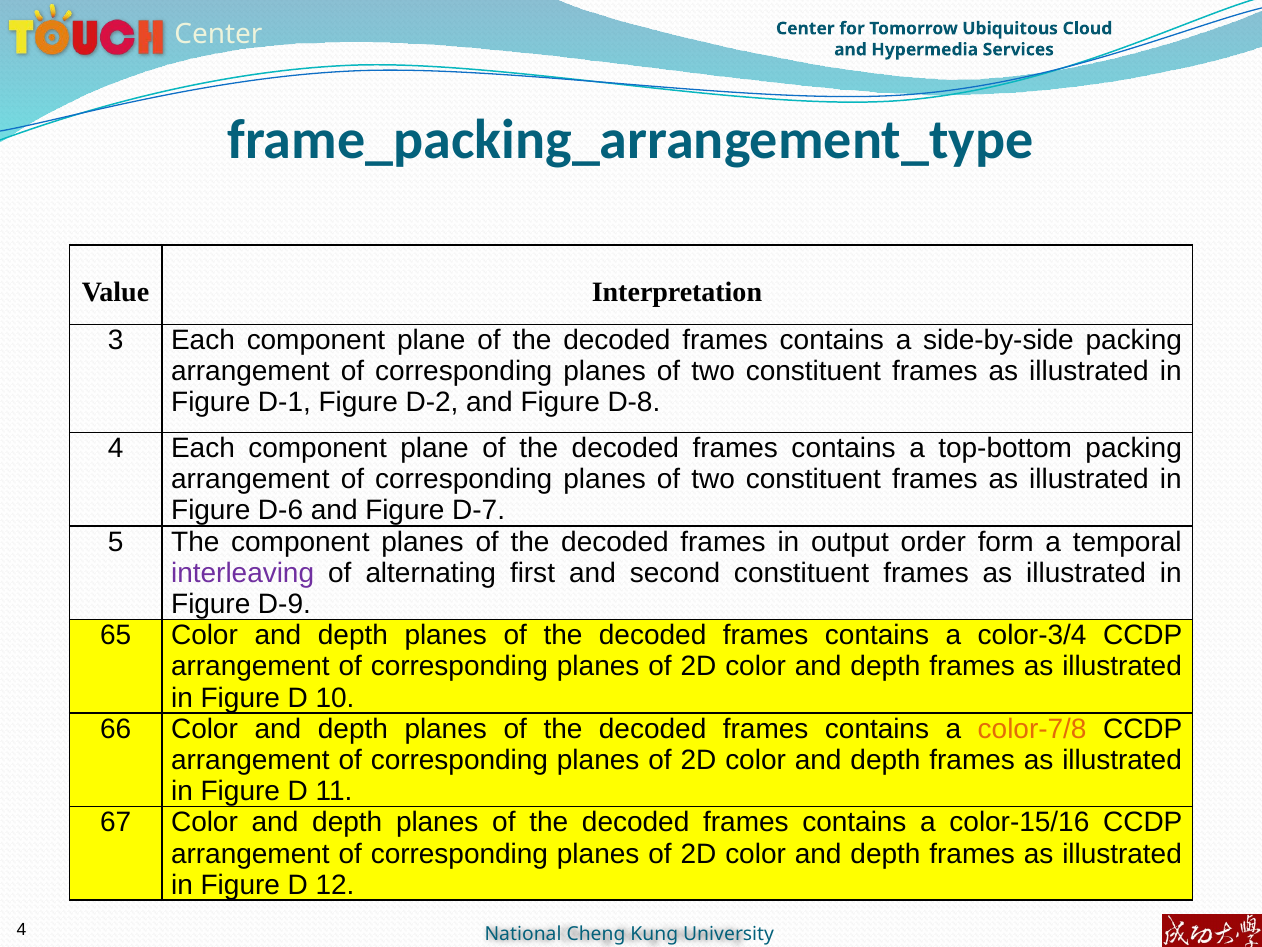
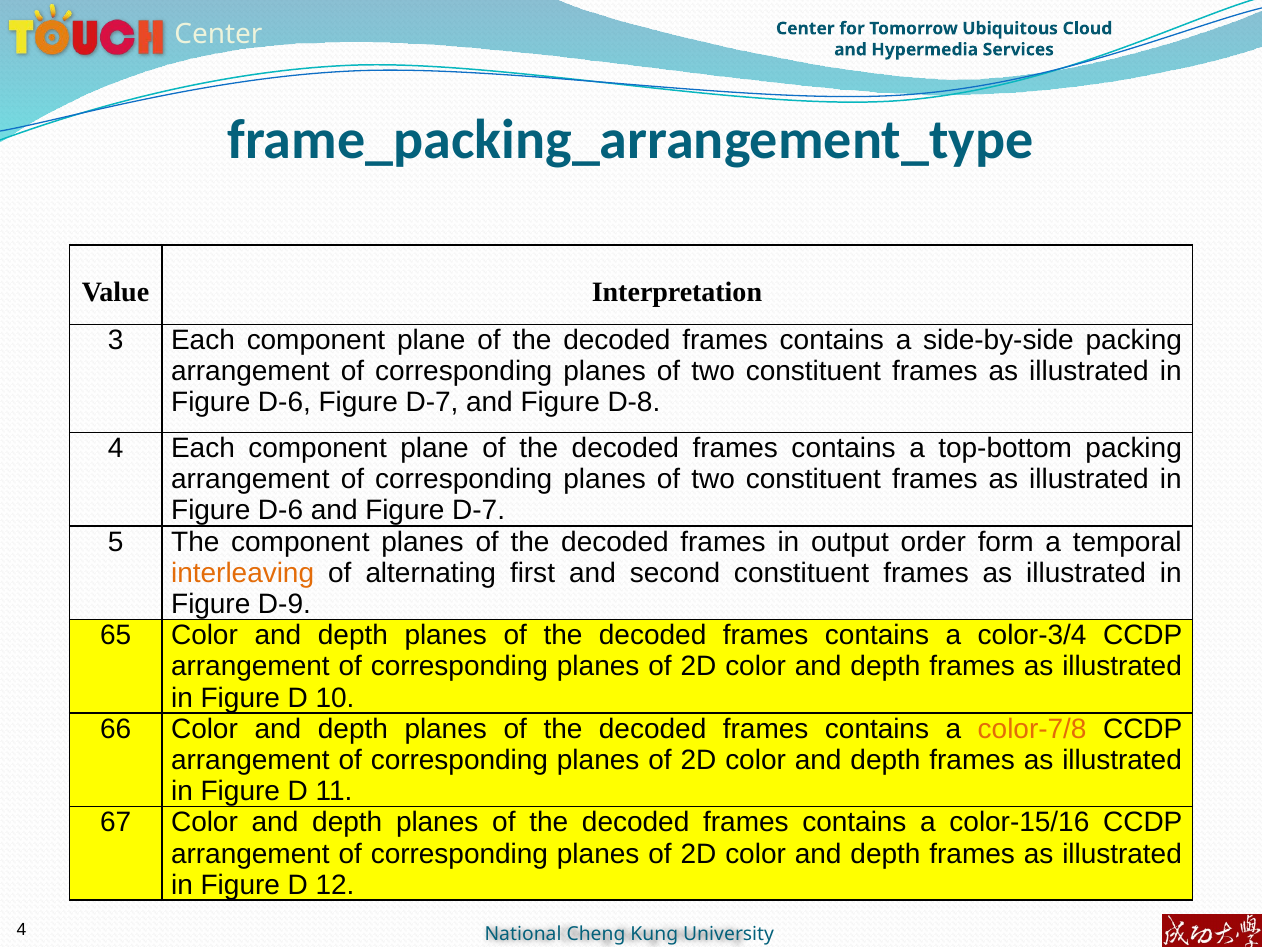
D‑1: D‑1 -> D‑6 (284, 402)
D‑2: D‑2 -> D‑7 (432, 402)
interleaving colour: purple -> orange (243, 573)
